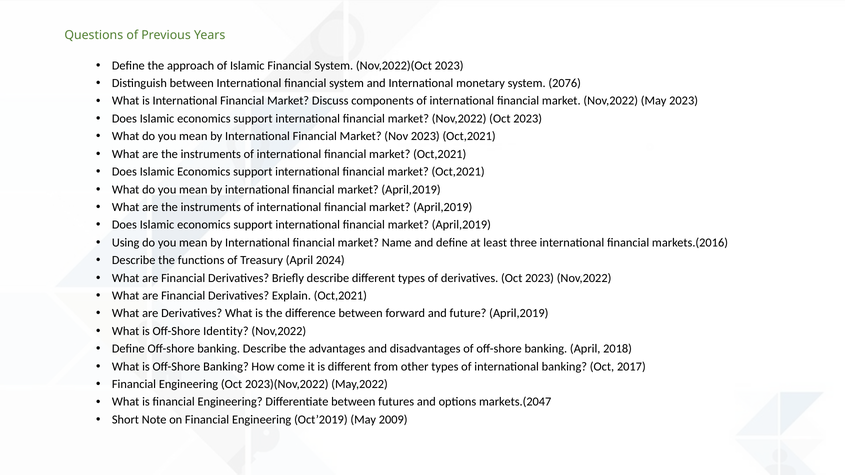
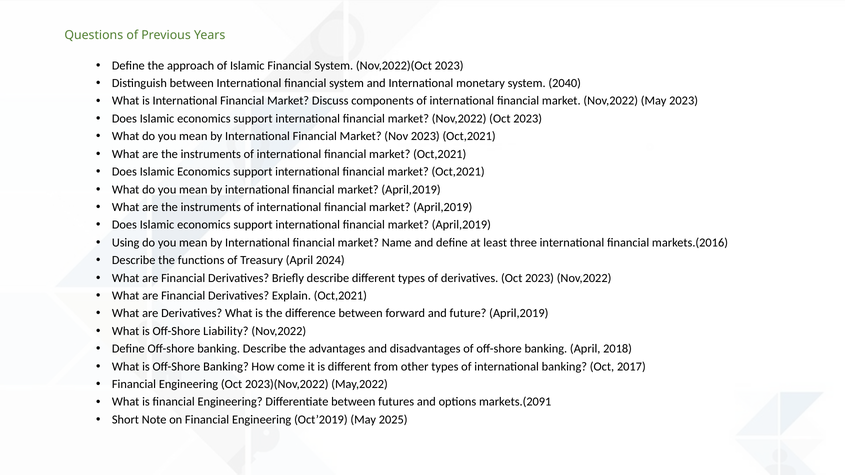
2076: 2076 -> 2040 (565, 83)
Identity: Identity -> Liability (226, 331)
markets.(2047: markets.(2047 -> markets.(2091 (515, 402)
2009: 2009 -> 2025 (393, 420)
